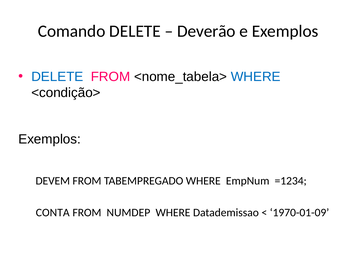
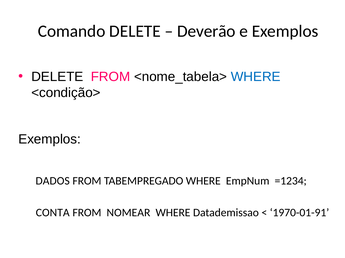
DELETE colour: blue -> black (57, 77)
DEVEM: DEVEM -> DADOS (53, 181)
NUMDEP: NUMDEP -> NOMEAR (128, 213)
1970-01-09: 1970-01-09 -> 1970-01-91 (299, 213)
